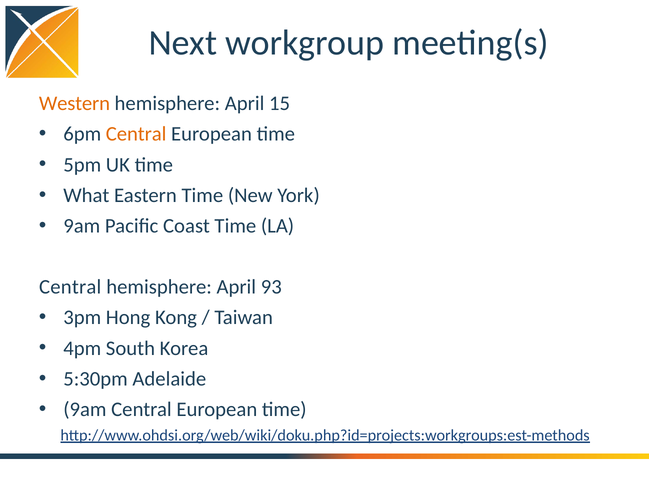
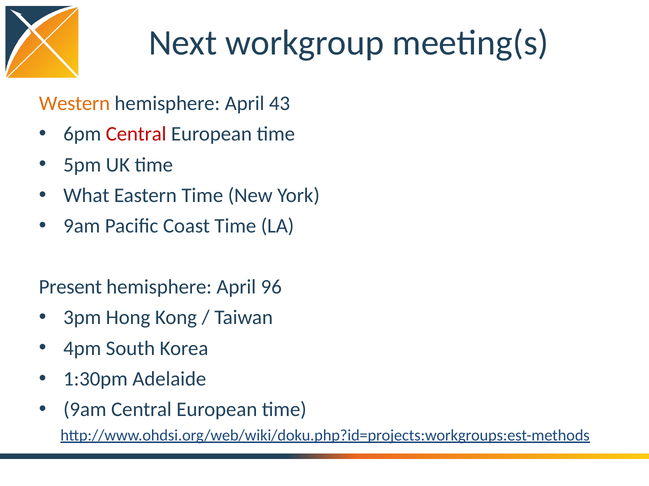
15: 15 -> 43 (280, 104)
Central colour: orange -> red (136, 134)
Central: Central -> Present (70, 287)
93: 93 -> 96 (271, 287)
5:30pm: 5:30pm -> 1:30pm (96, 379)
